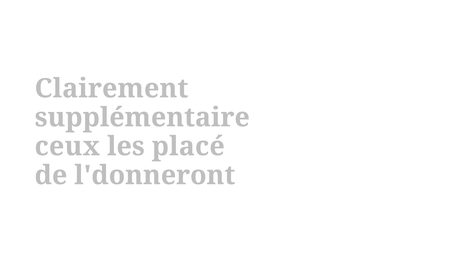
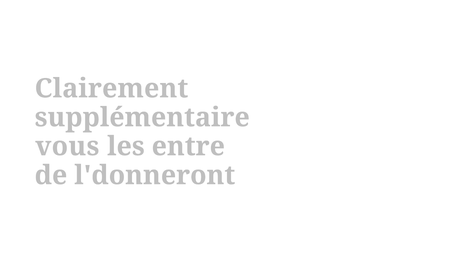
ceux: ceux -> vous (67, 146)
placé: placé -> entre (188, 146)
